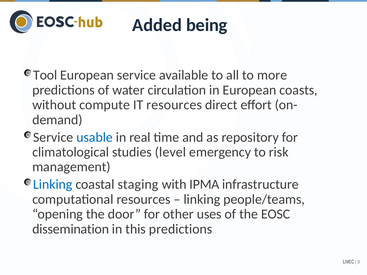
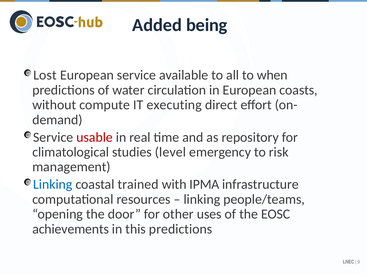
Tool: Tool -> Lost (45, 75)
more: more -> when (272, 75)
IT resources: resources -> executing (174, 105)
usable colour: blue -> red (95, 137)
staging: staging -> trained (138, 185)
dissemination: dissemination -> achievements (71, 229)
